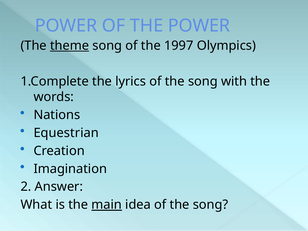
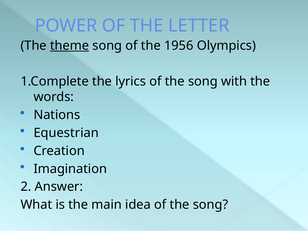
THE POWER: POWER -> LETTER (199, 26)
1997: 1997 -> 1956 (179, 46)
main underline: present -> none (107, 205)
